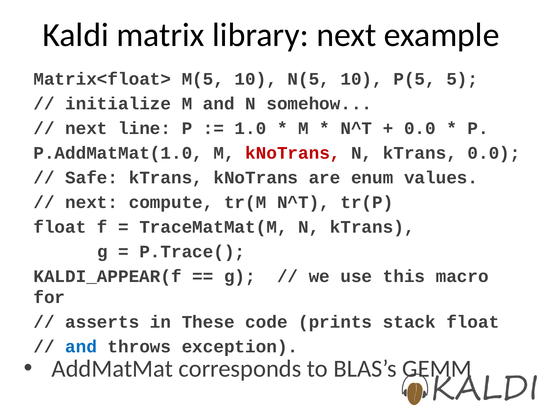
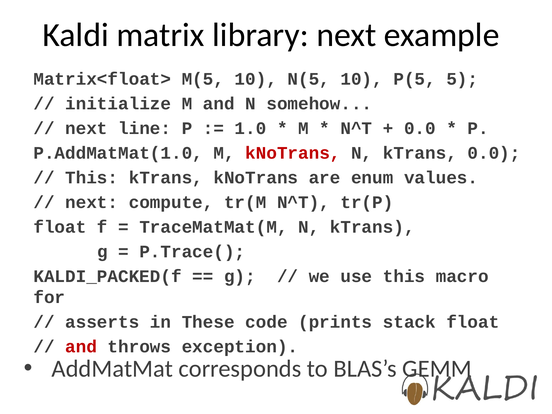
Safe: Safe -> This (92, 178)
KALDI_APPEAR(f: KALDI_APPEAR(f -> KALDI_PACKED(f (108, 276)
and colour: blue -> red (81, 347)
